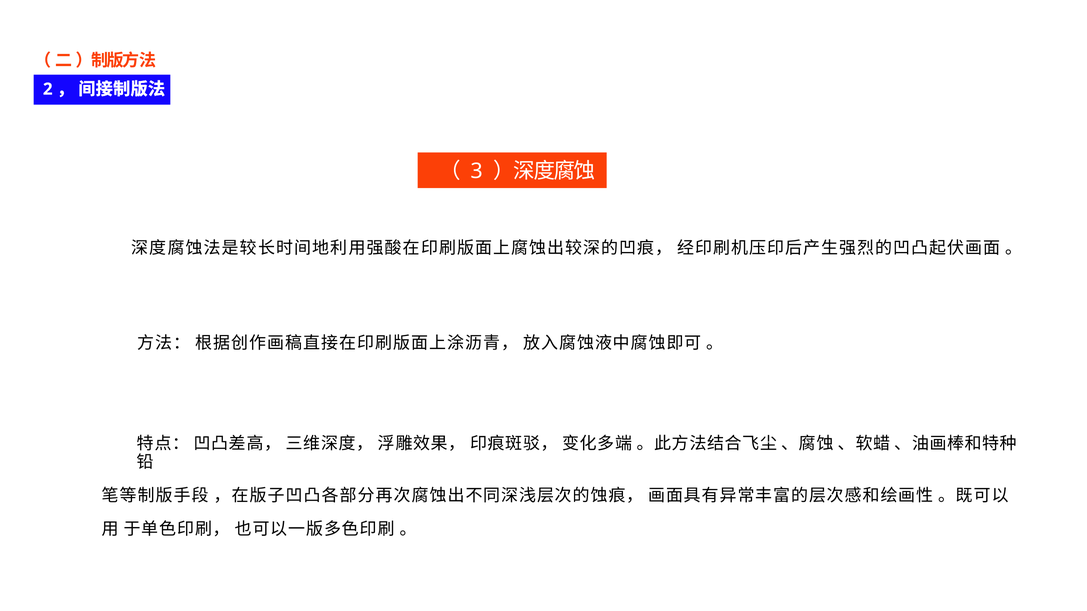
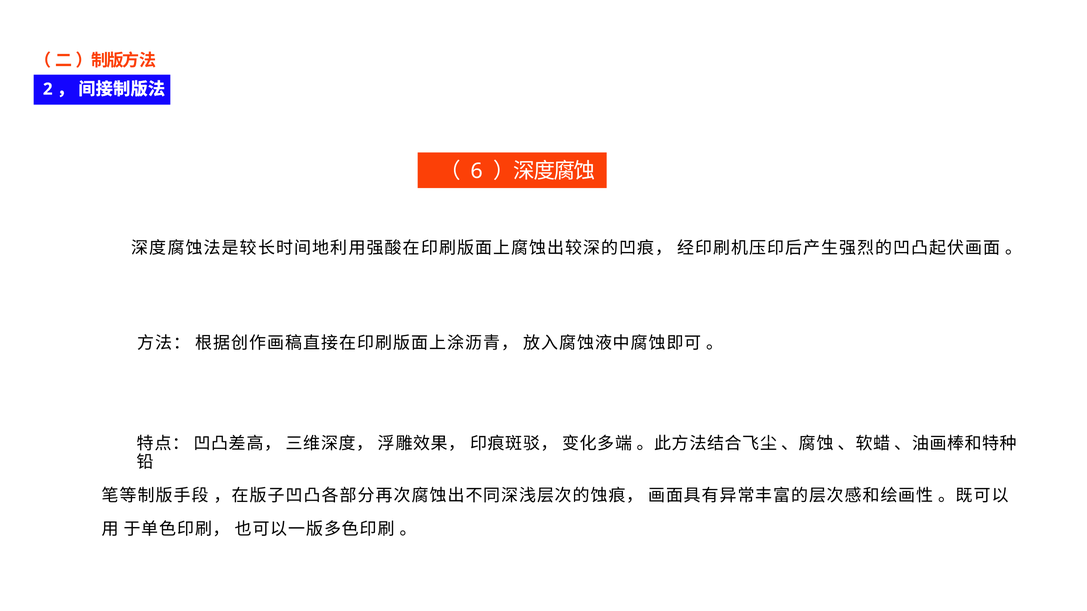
3: 3 -> 6 (477, 171)
